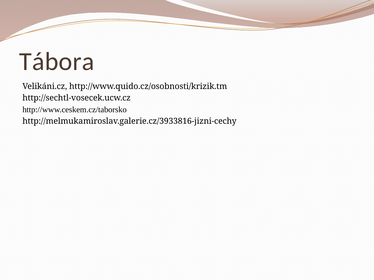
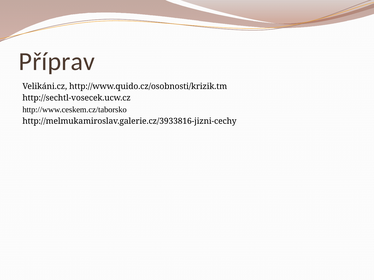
Tábora: Tábora -> Příprav (57, 62)
